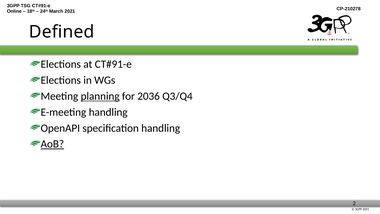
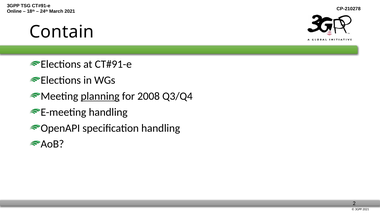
Defined: Defined -> Contain (62, 32)
2036: 2036 -> 2008 (149, 96)
AoB underline: present -> none (52, 144)
